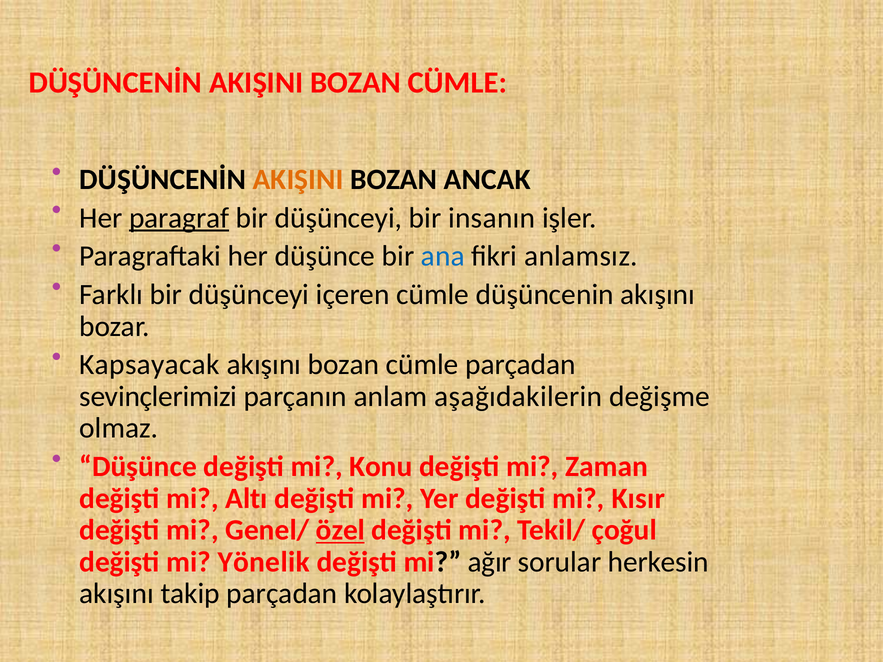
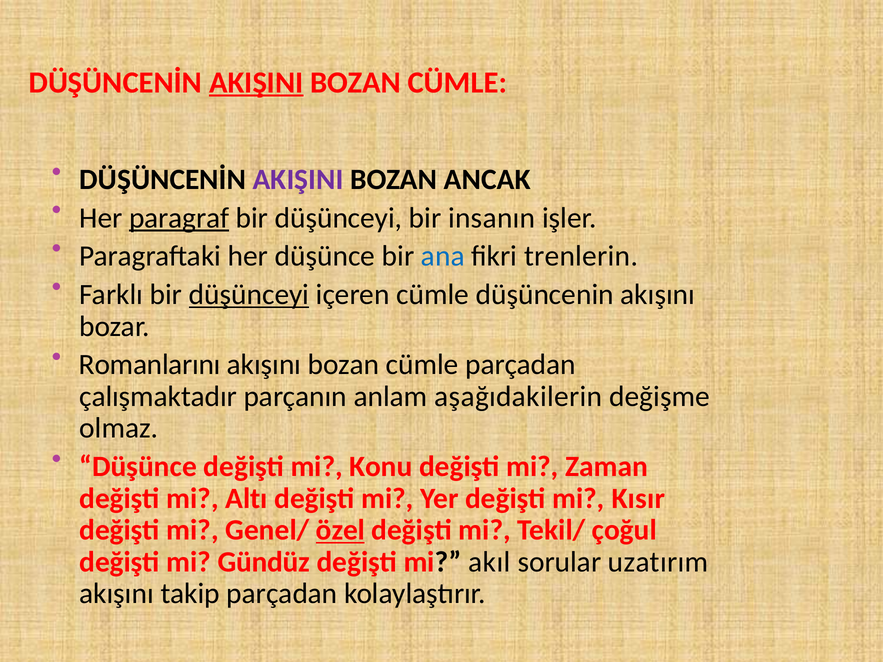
AKIŞINI underline: none -> present (256, 82)
AKIŞINI colour: orange -> purple (298, 180)
anlamsız: anlamsız -> trenlerin (581, 256)
düşünceyi underline: none -> present (249, 295)
Kapsayacak: Kapsayacak -> Romanlarını (150, 365)
sevinçlerimizi: sevinçlerimizi -> çalışmaktadır (158, 397)
Yönelik: Yönelik -> Gündüz (264, 562)
ağır: ağır -> akıl (489, 562)
herkesin: herkesin -> uzatırım (658, 562)
